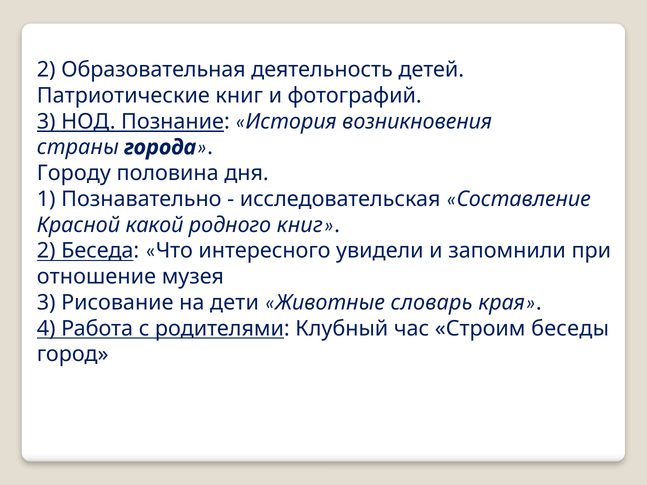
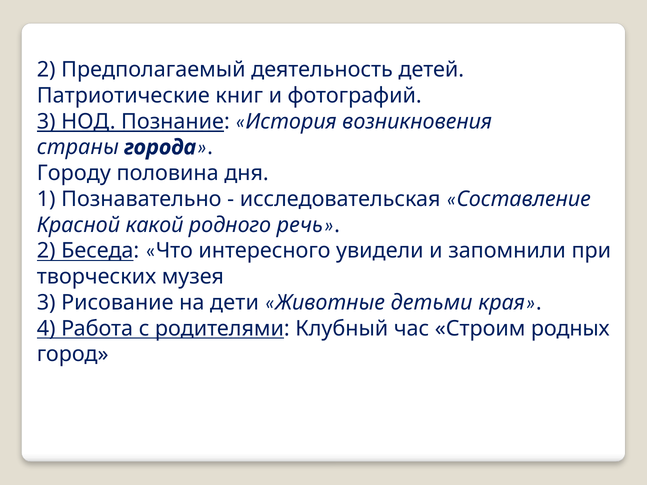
Образовательная: Образовательная -> Предполагаемый (153, 70)
родного книг: книг -> речь (300, 225)
отношение: отношение -> творческих (96, 277)
словарь: словарь -> детьми (432, 303)
беседы: беседы -> родных (570, 329)
